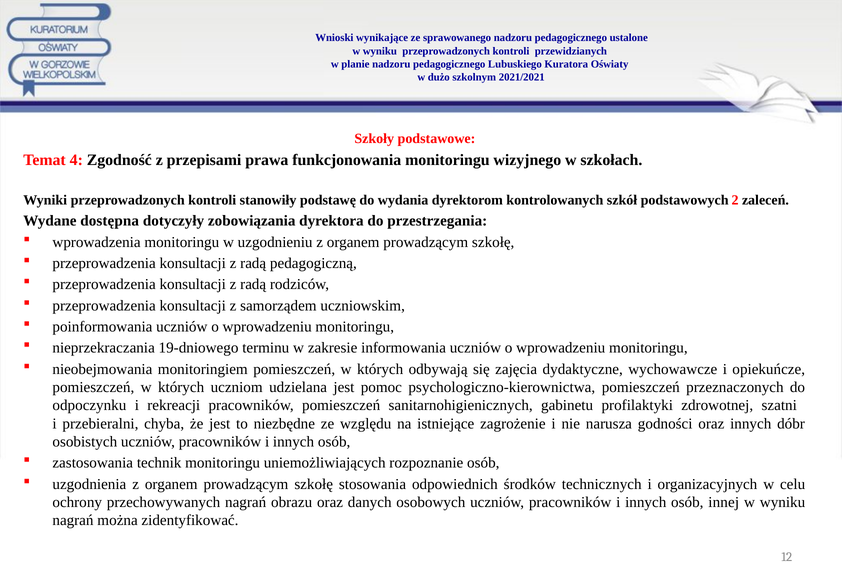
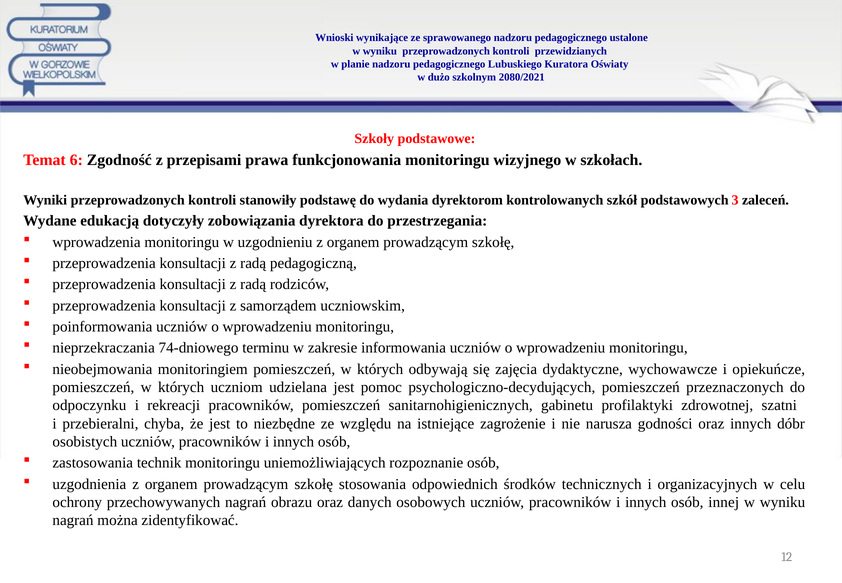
2021/2021: 2021/2021 -> 2080/2021 (522, 77)
4: 4 -> 6 (76, 160)
2: 2 -> 3 (735, 200)
dostępna: dostępna -> edukacją (110, 221)
19-dniowego: 19-dniowego -> 74-dniowego (199, 348)
psychologiczno-kierownictwa: psychologiczno-kierownictwa -> psychologiczno-decydujących (502, 387)
